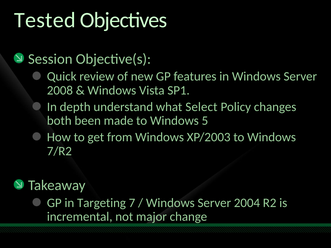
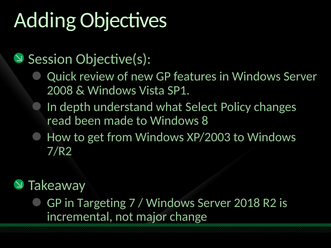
Tested: Tested -> Adding (45, 20)
both: both -> read (59, 121)
5: 5 -> 8 (205, 121)
2004: 2004 -> 2018 (247, 203)
